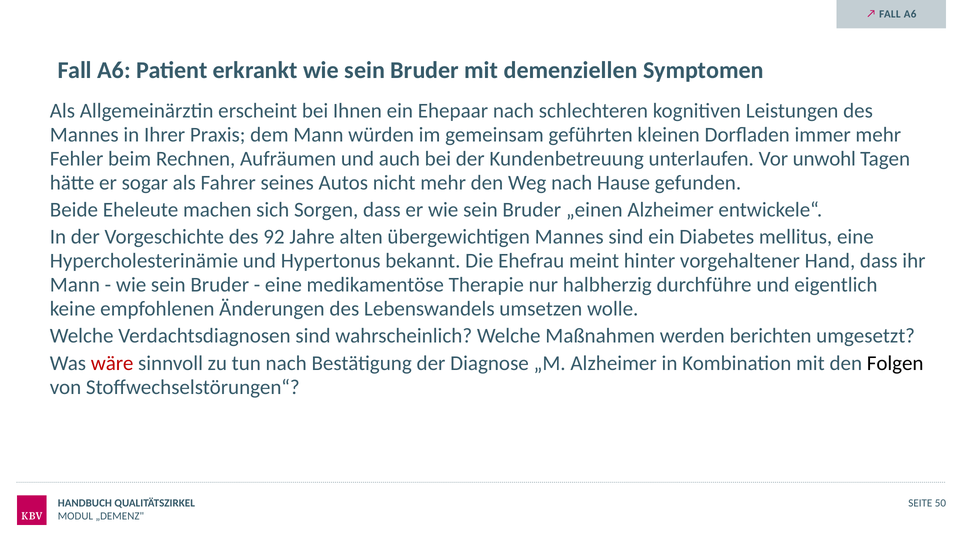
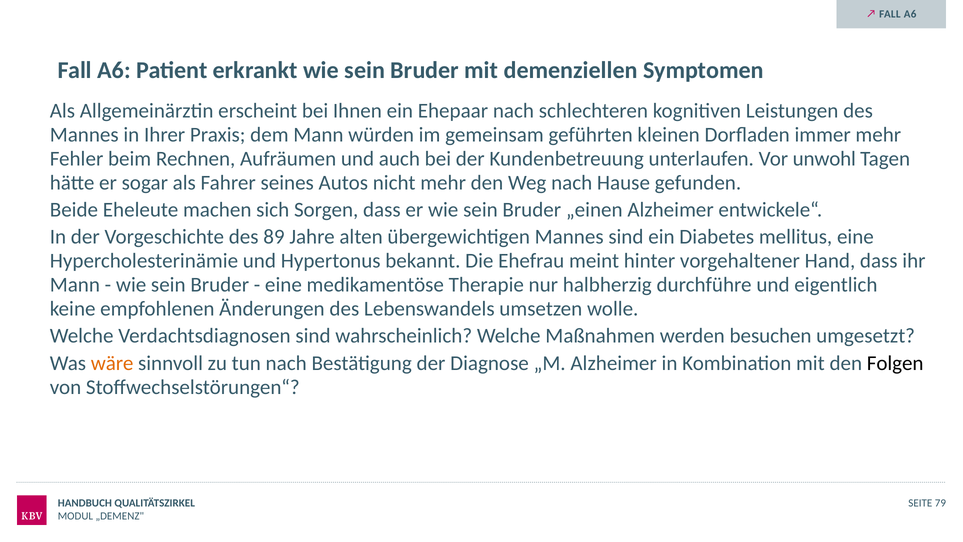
92: 92 -> 89 (274, 237)
berichten: berichten -> besuchen (771, 336)
wäre colour: red -> orange (112, 363)
50: 50 -> 79 (940, 503)
